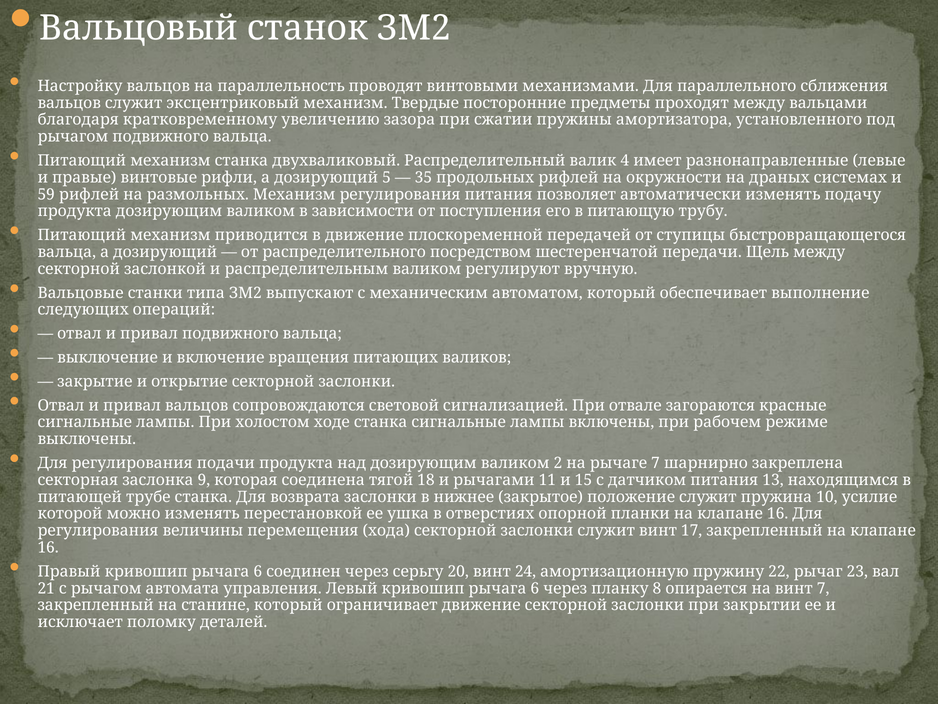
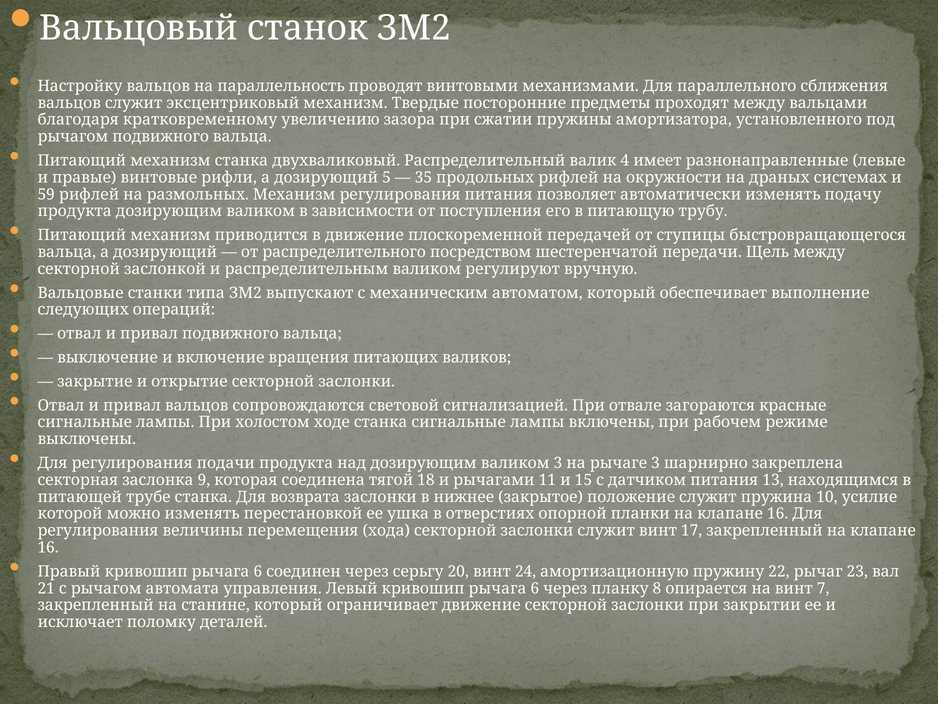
валиком 2: 2 -> 3 (558, 463)
рычаге 7: 7 -> 3 (655, 463)
